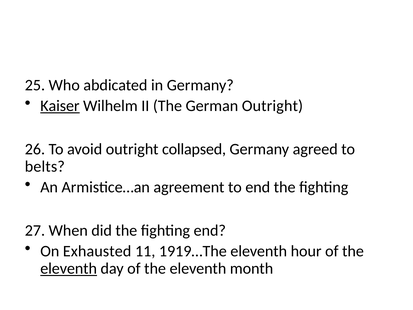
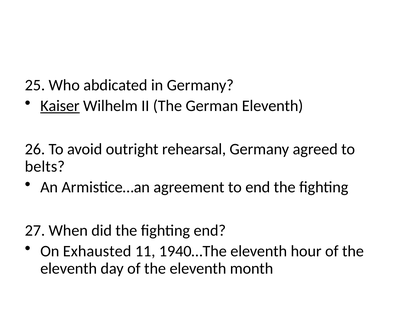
German Outright: Outright -> Eleventh (273, 106)
collapsed: collapsed -> rehearsal (194, 149)
1919…The: 1919…The -> 1940…The (193, 251)
eleventh underline: present -> none (69, 268)
